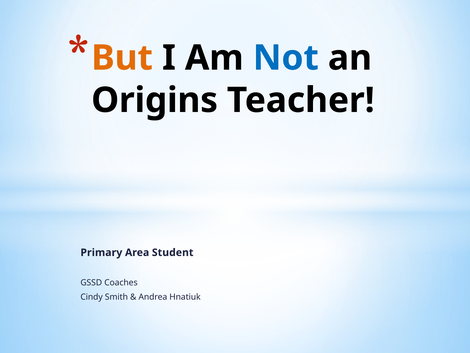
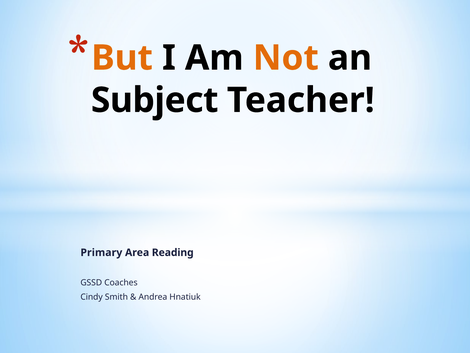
Not colour: blue -> orange (286, 58)
Origins: Origins -> Subject (155, 100)
Student: Student -> Reading (173, 252)
